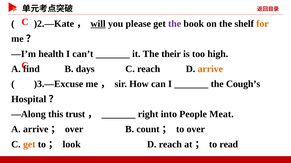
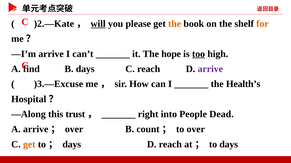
the colour: purple -> orange (175, 24)
—I’m health: health -> arrive (51, 54)
their: their -> hope (171, 54)
too underline: none -> present (199, 54)
arrive colour: orange -> purple (210, 69)
Cough’s: Cough’s -> Health’s (243, 84)
Meat: Meat -> Dead (222, 115)
look: look -> days (72, 145)
to read: read -> days (229, 145)
